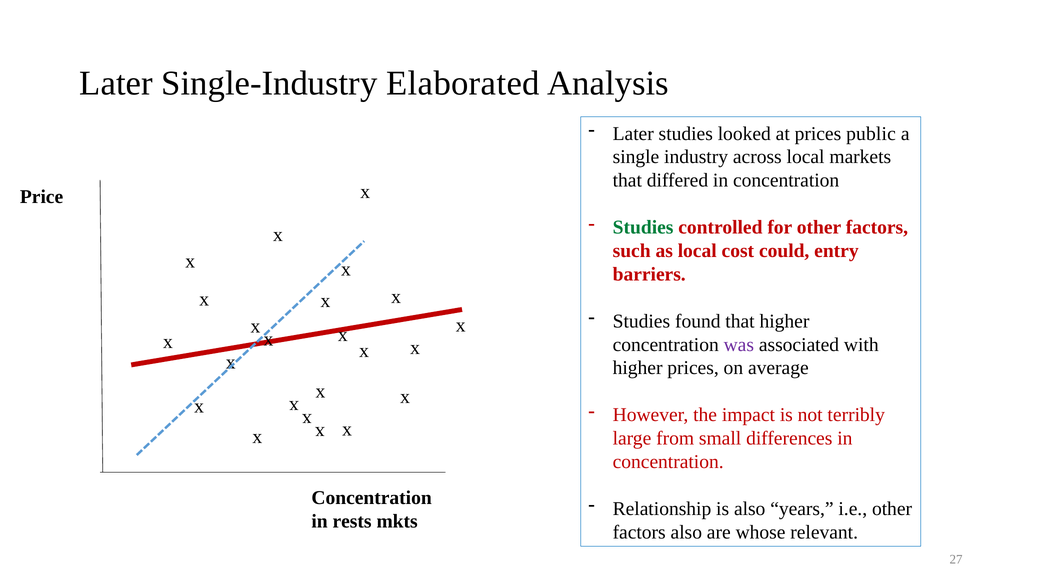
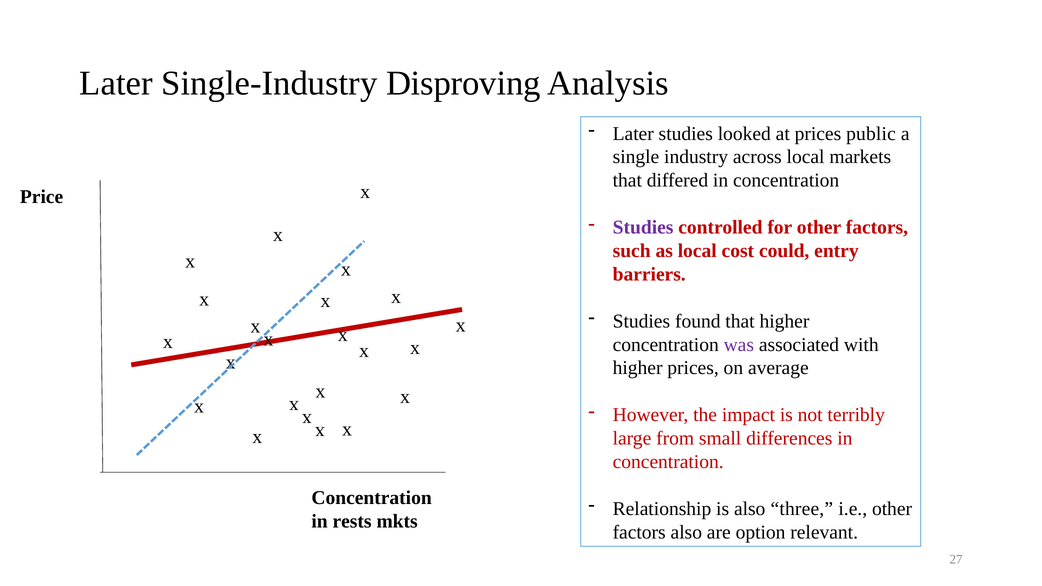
Elaborated: Elaborated -> Disproving (463, 83)
Studies colour: green -> purple (643, 227)
years: years -> three (802, 509)
whose: whose -> option (761, 532)
